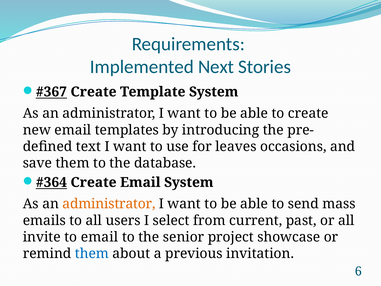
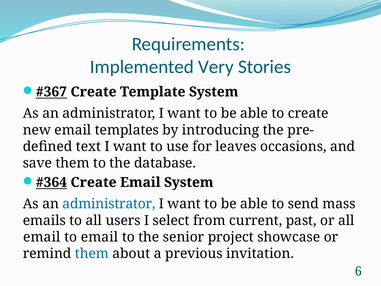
Next: Next -> Very (216, 67)
administrator colour: orange -> blue (109, 204)
invite: invite -> email (42, 237)
